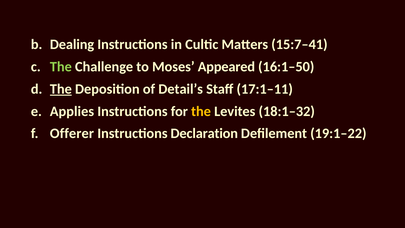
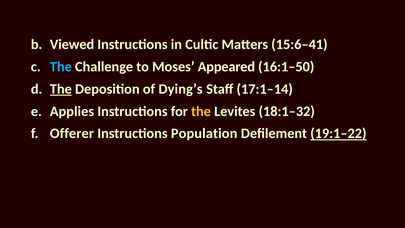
Dealing: Dealing -> Viewed (72, 44)
15:7–41: 15:7–41 -> 15:6–41 (299, 44)
The colour: light green -> light blue (61, 67)
Detail’s: Detail’s -> Dying’s (181, 89)
17:1–11: 17:1–11 -> 17:1–14 (265, 89)
Declaration: Declaration -> Population (204, 133)
19:1–22 underline: none -> present (338, 133)
